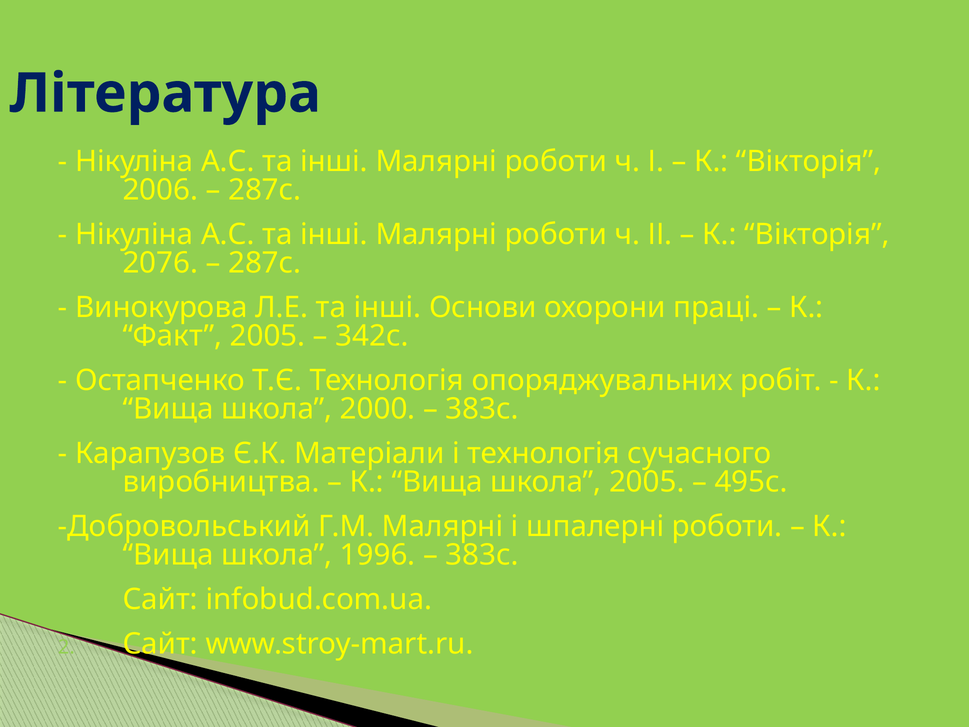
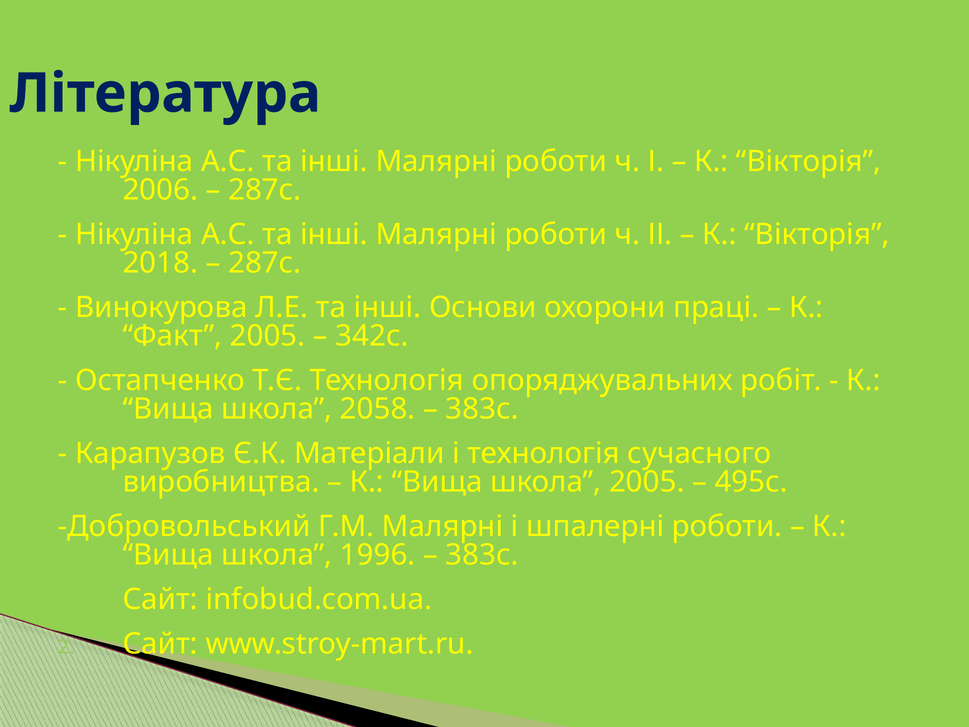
2076: 2076 -> 2018 (160, 263)
2000: 2000 -> 2058 (378, 409)
